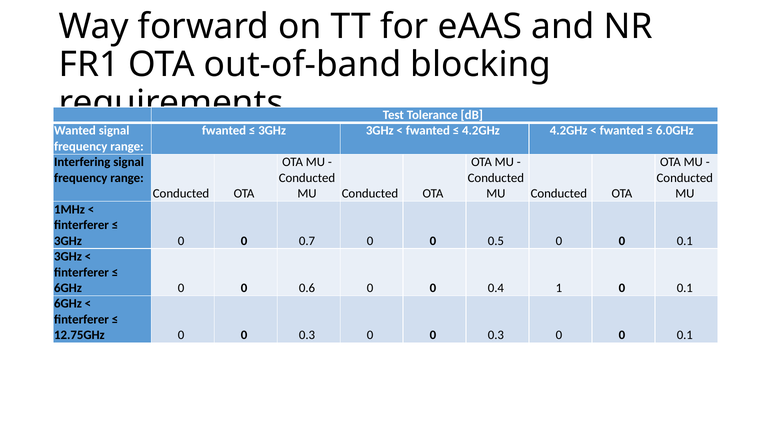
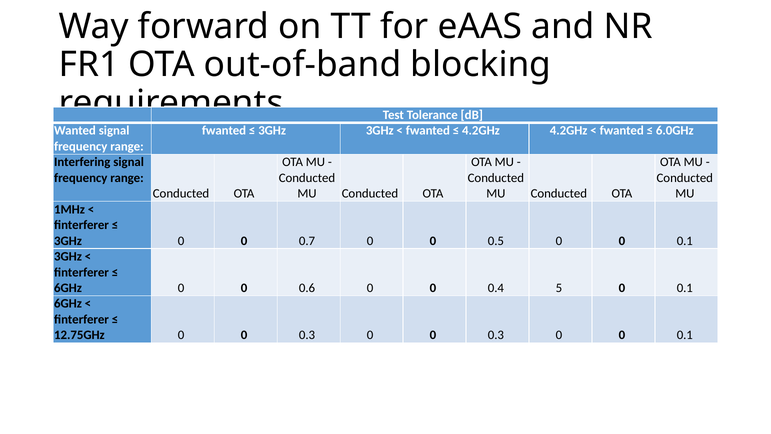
1: 1 -> 5 (559, 288)
